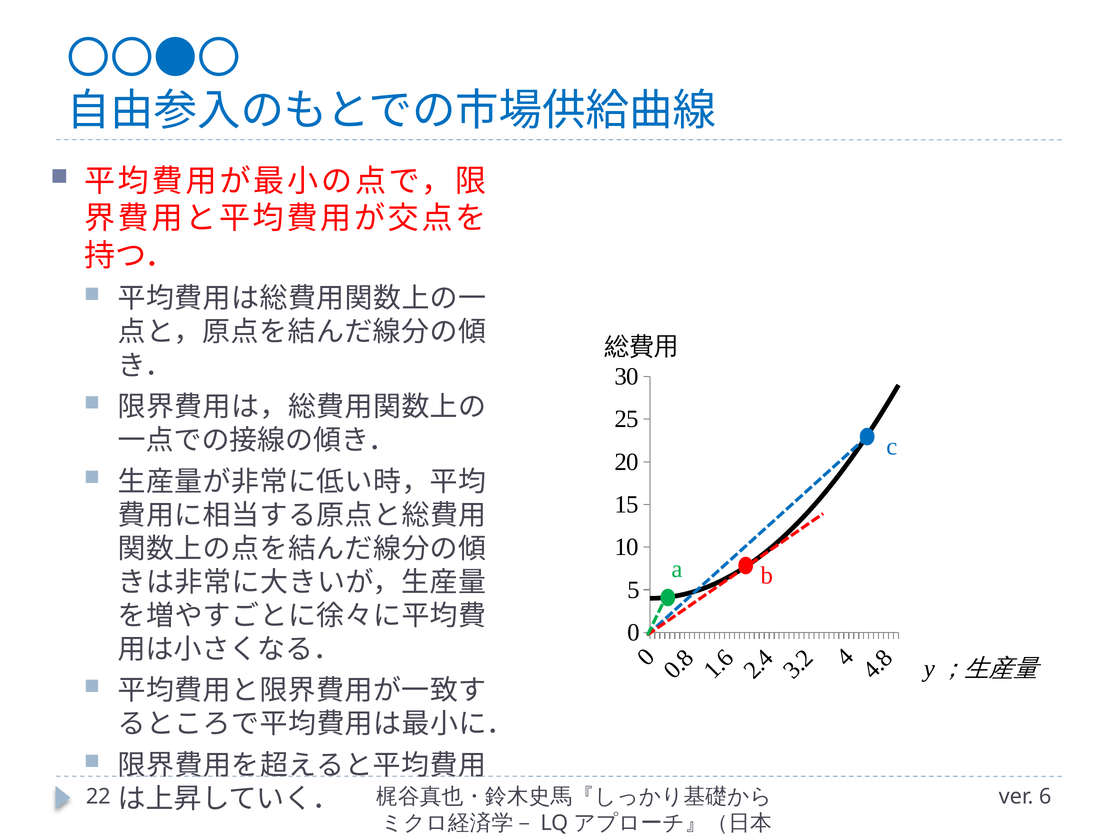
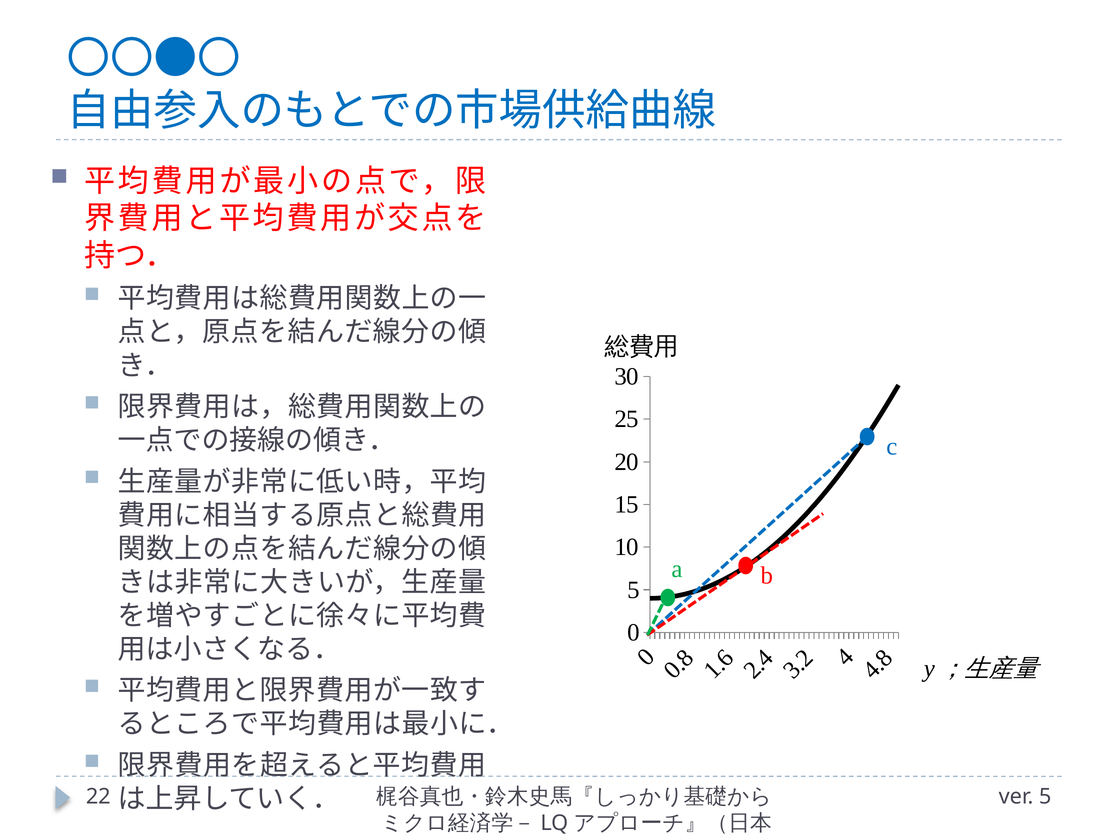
ver 6: 6 -> 5 (1045, 797)
